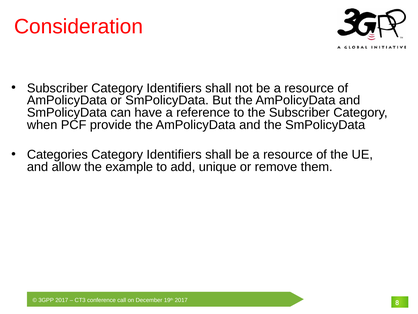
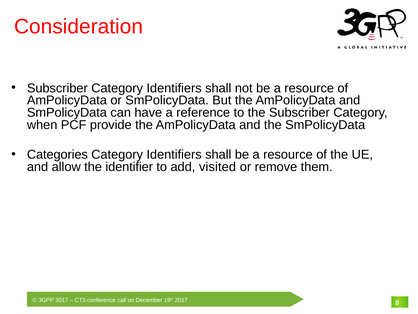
example: example -> identifier (129, 167)
unique: unique -> visited (218, 167)
